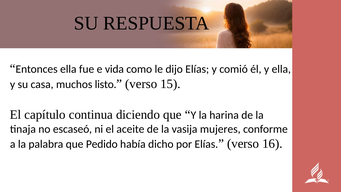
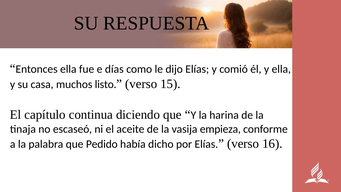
vida: vida -> días (114, 69)
mujeres: mujeres -> empieza (220, 129)
